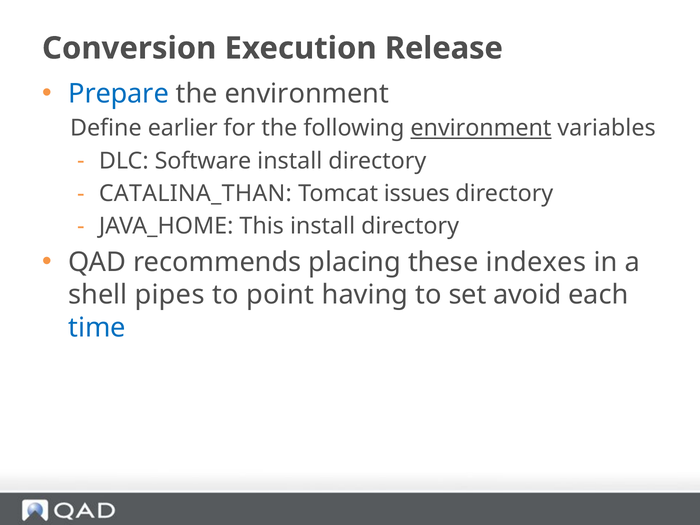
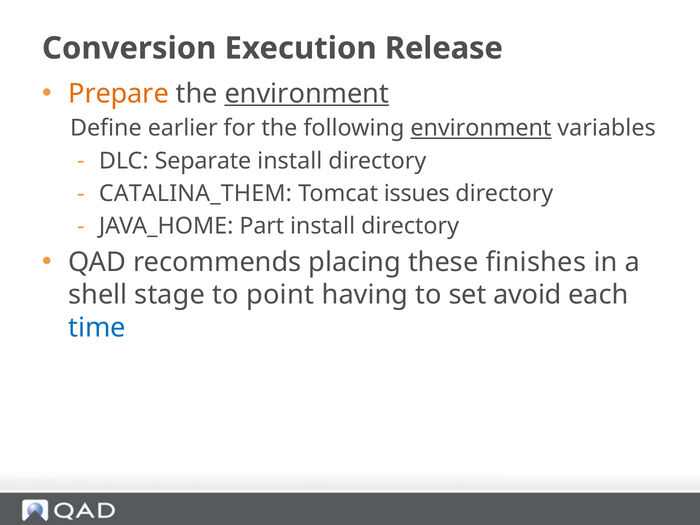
Prepare colour: blue -> orange (119, 94)
environment underline: none -> present (307, 94)
Software: Software -> Separate (203, 161)
CATALINA_THAN: CATALINA_THAN -> CATALINA_THEM (195, 194)
This: This -> Part (262, 226)
indexes: indexes -> finishes (536, 262)
pipes: pipes -> stage (170, 295)
